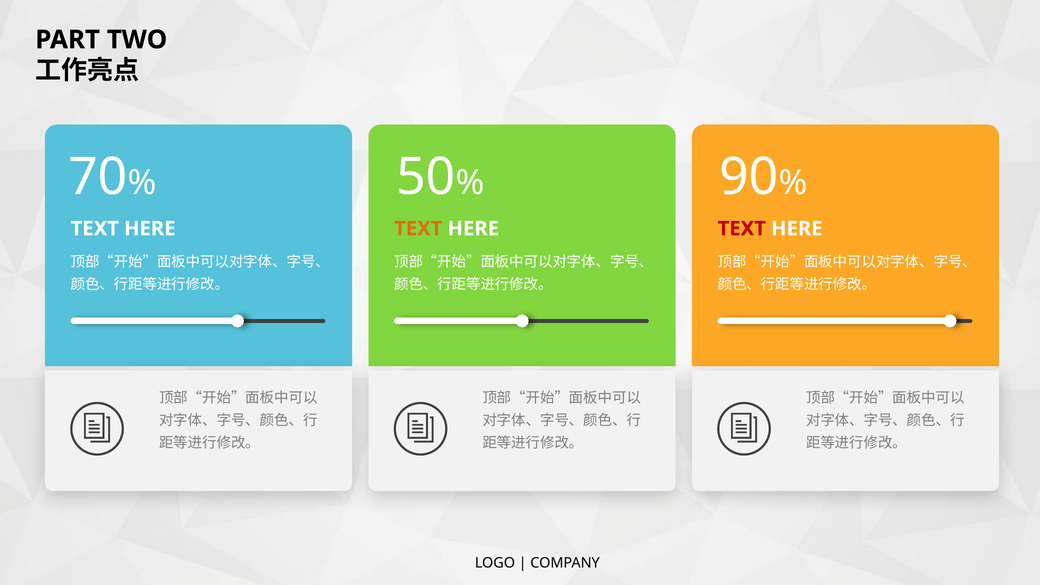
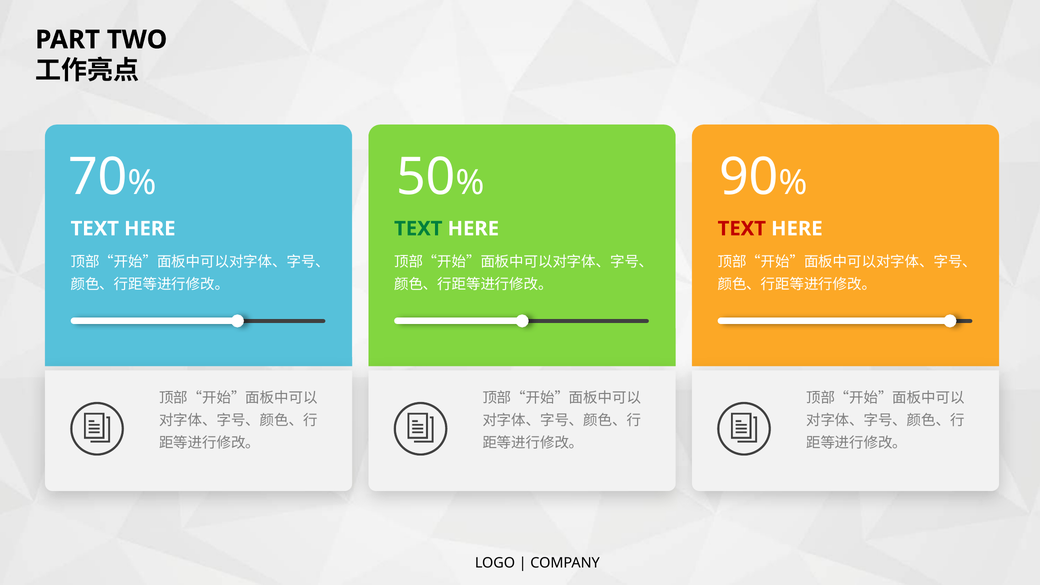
TEXT colour: orange -> green (418, 229)
